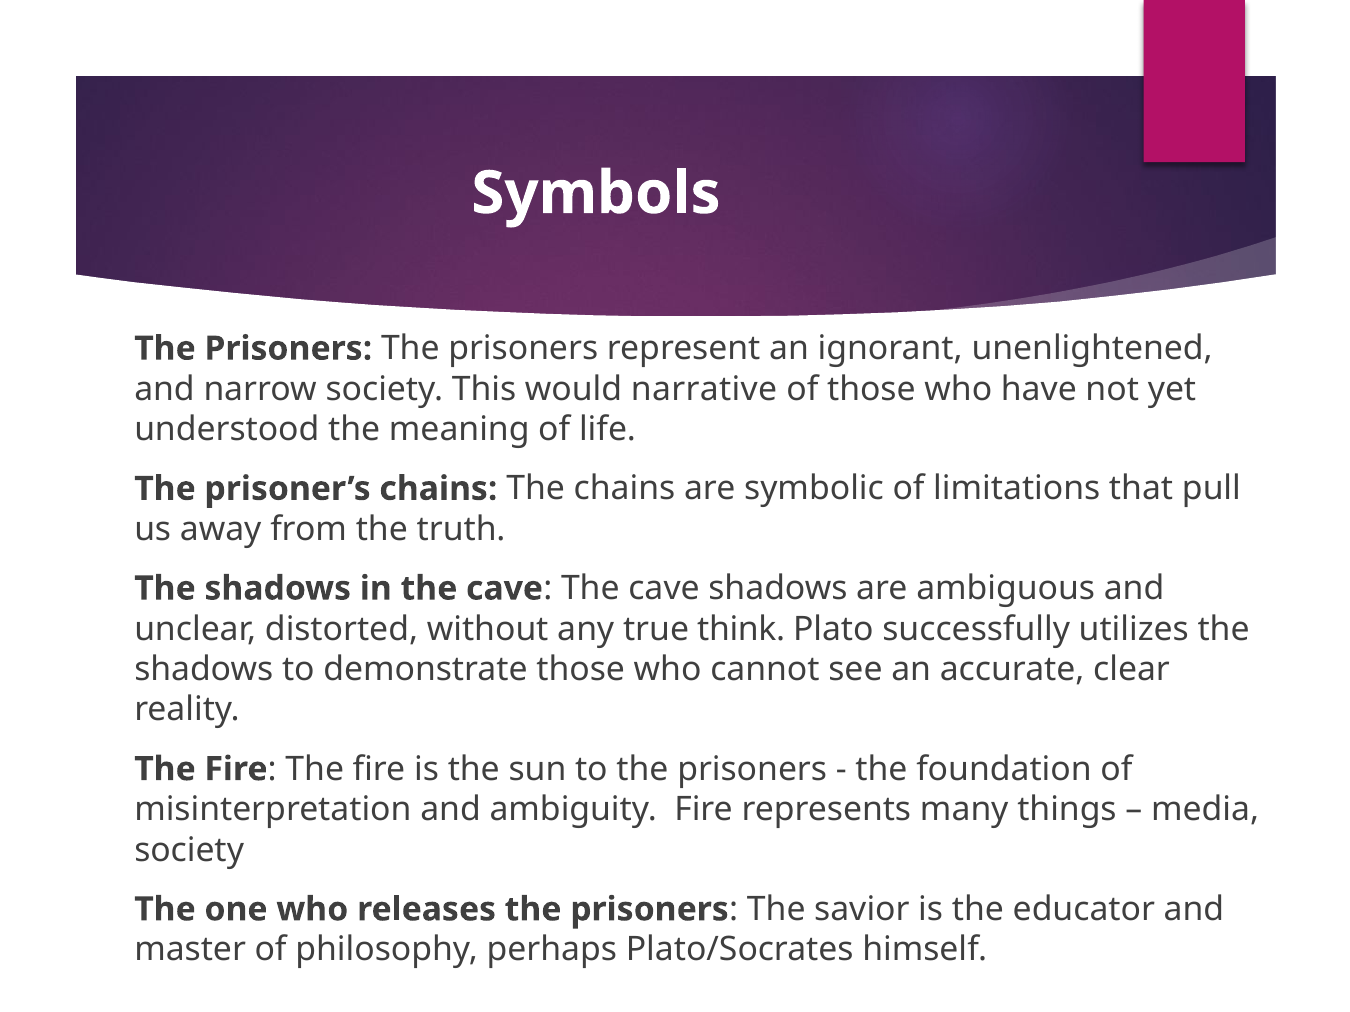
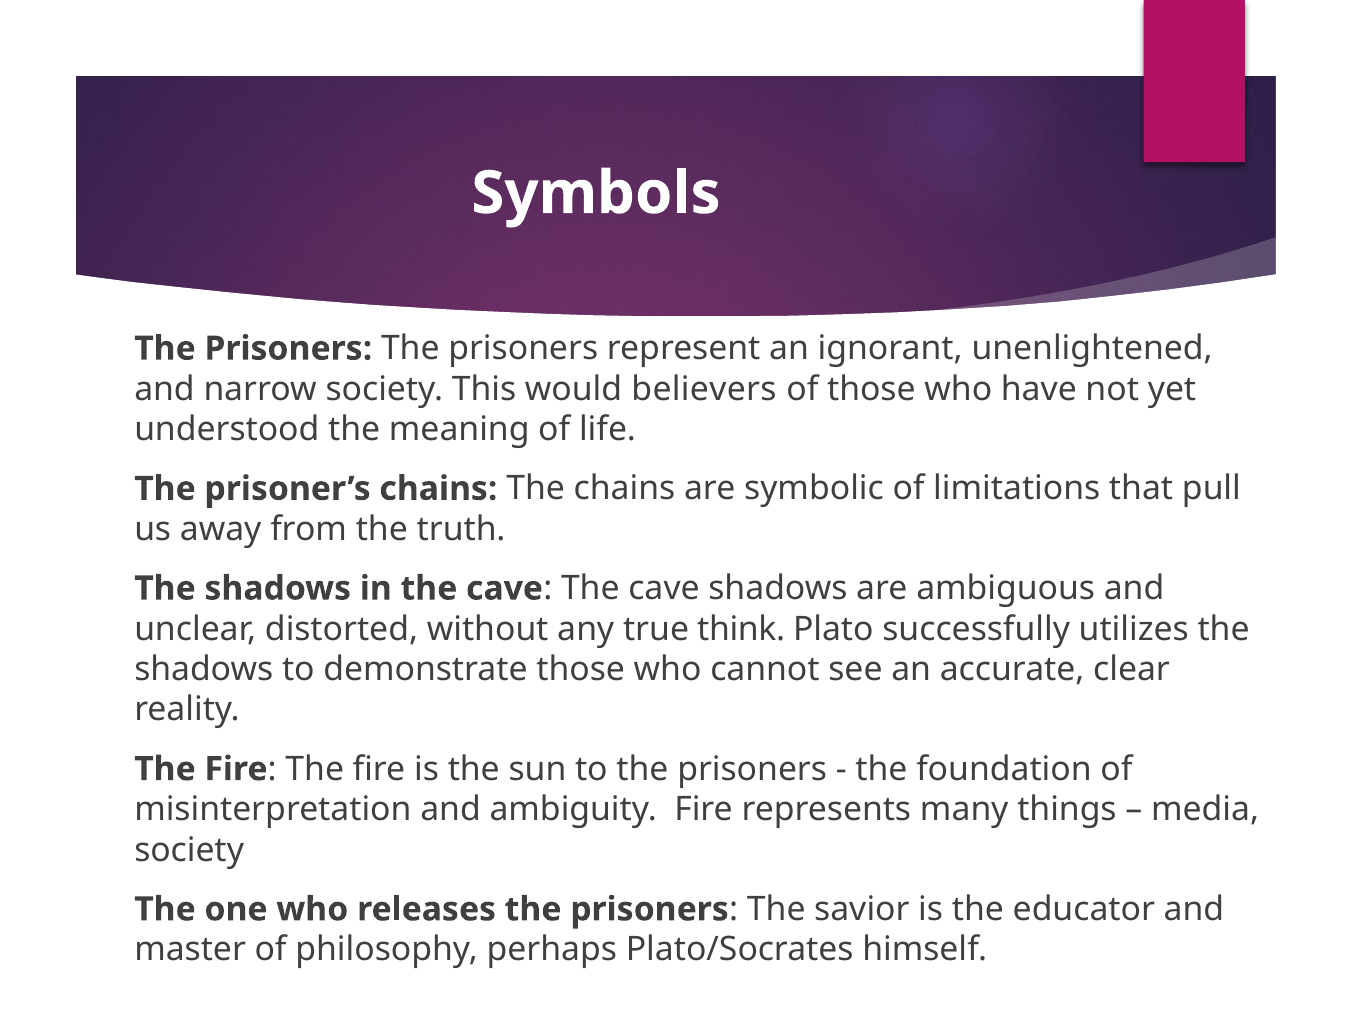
narrative: narrative -> believers (704, 389)
